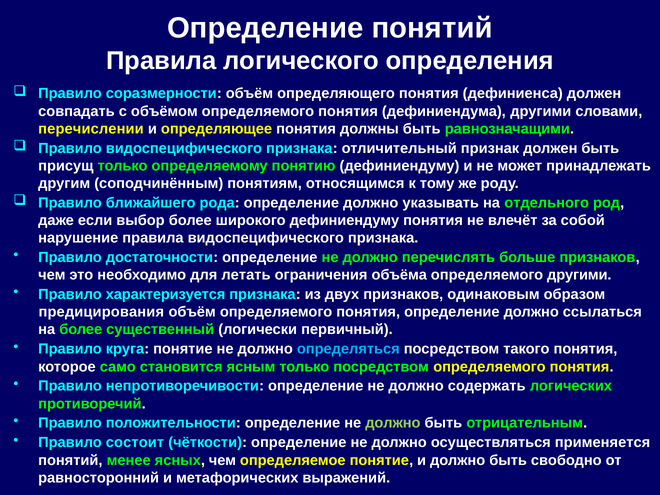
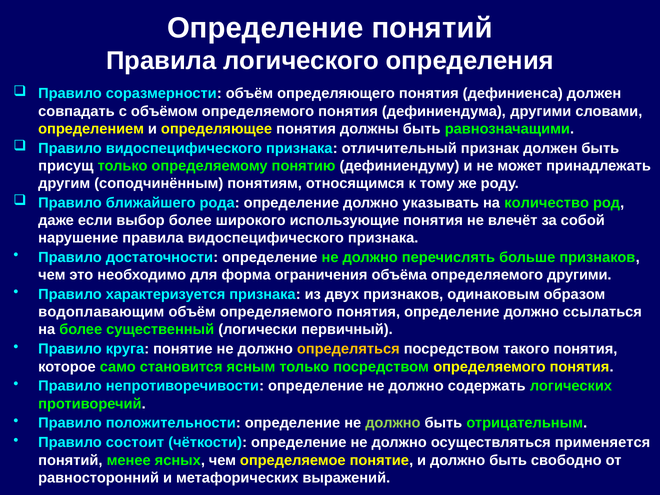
перечислении: перечислении -> определением (91, 129)
отдельного: отдельного -> количество (547, 203)
широкого дефиниендуму: дефиниендуму -> использующие (344, 220)
летать: летать -> форма (246, 275)
предицирования: предицирования -> водоплавающим (101, 312)
определяться colour: light blue -> yellow (348, 349)
